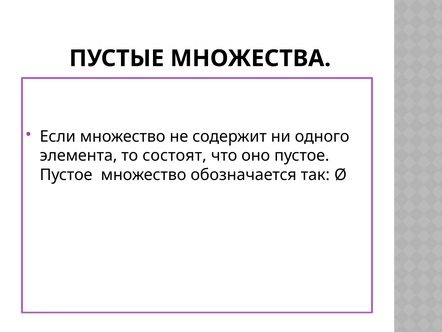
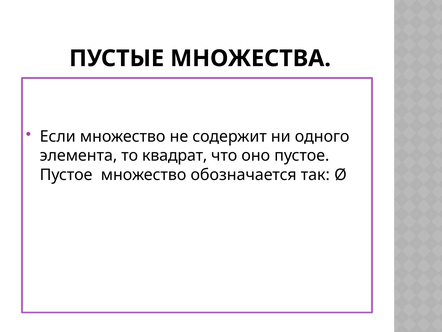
состоят: состоят -> квадрат (175, 155)
